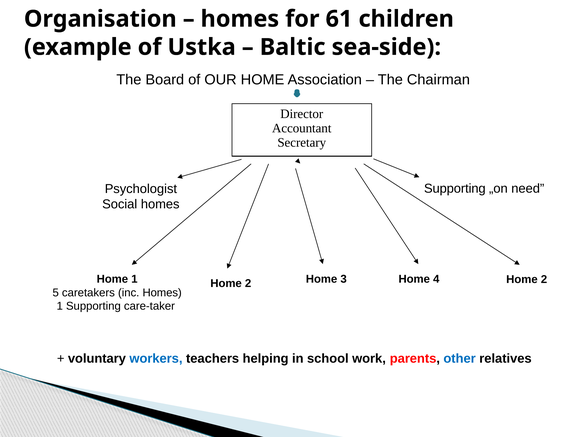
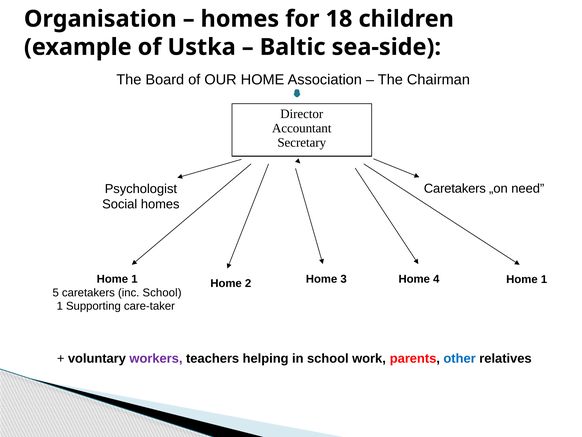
61: 61 -> 18 (339, 19)
Supporting: Supporting -> Caretakers (455, 188)
4 Home 2: 2 -> 1 (544, 279)
inc Homes: Homes -> School (162, 292)
workers colour: blue -> purple (156, 358)
